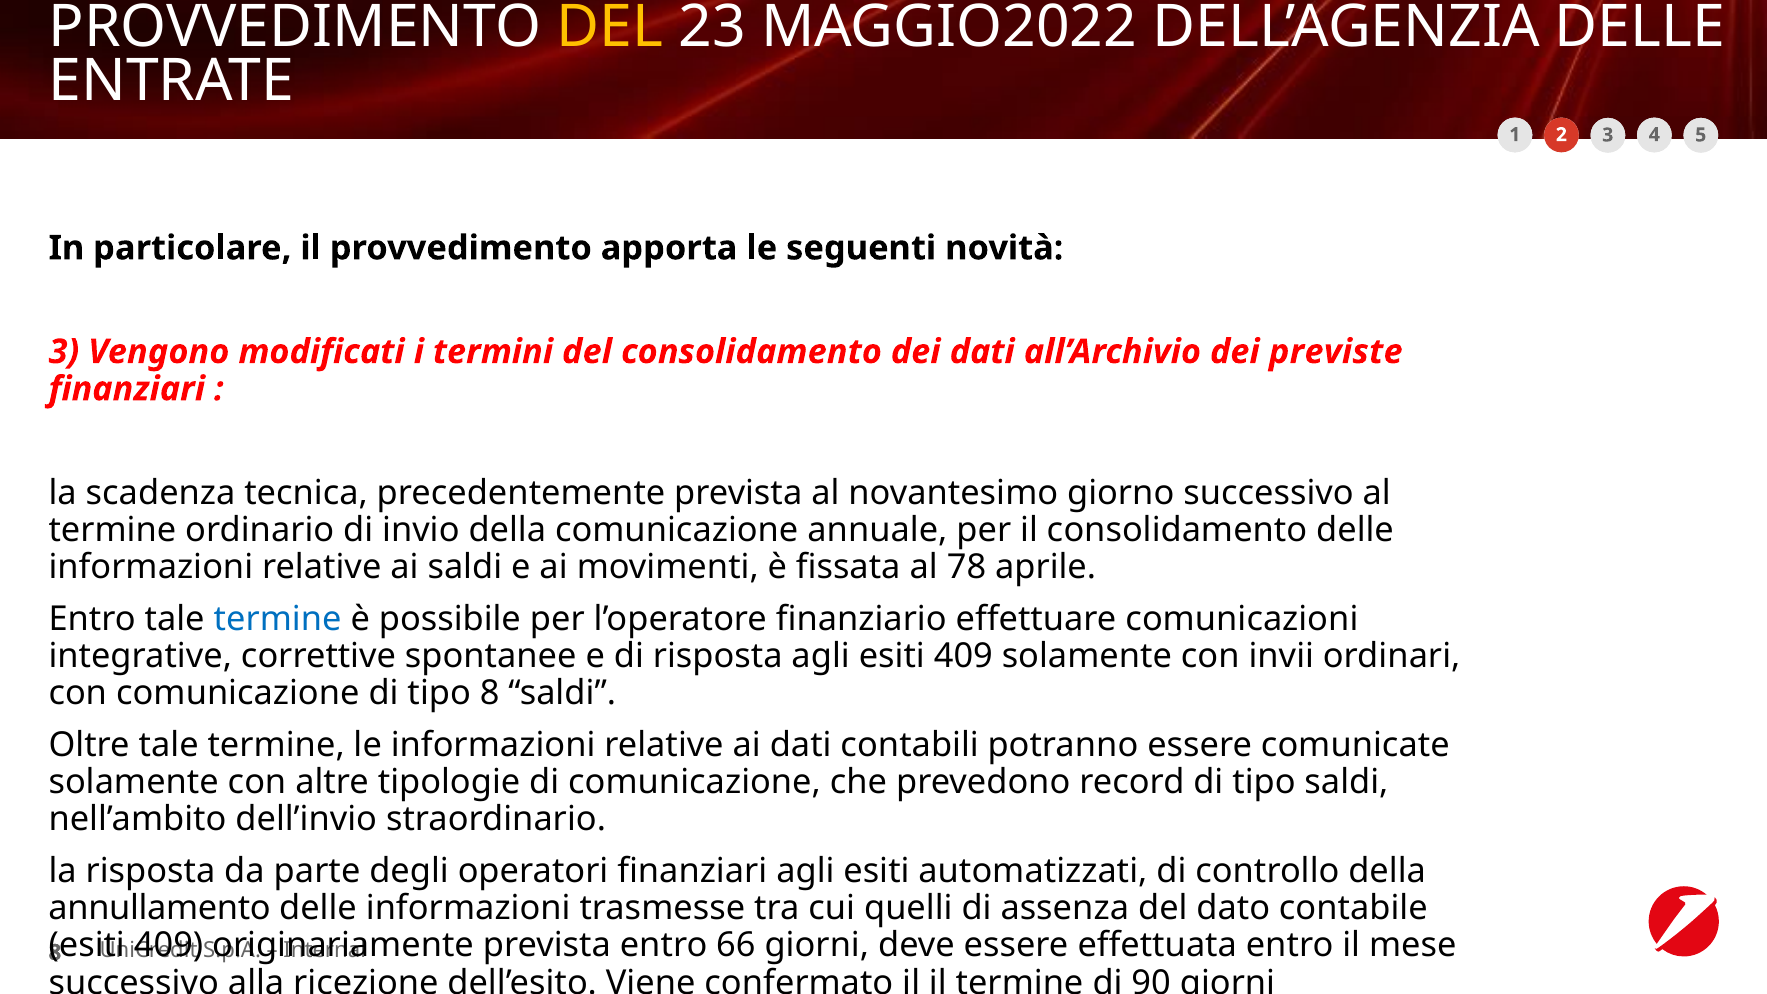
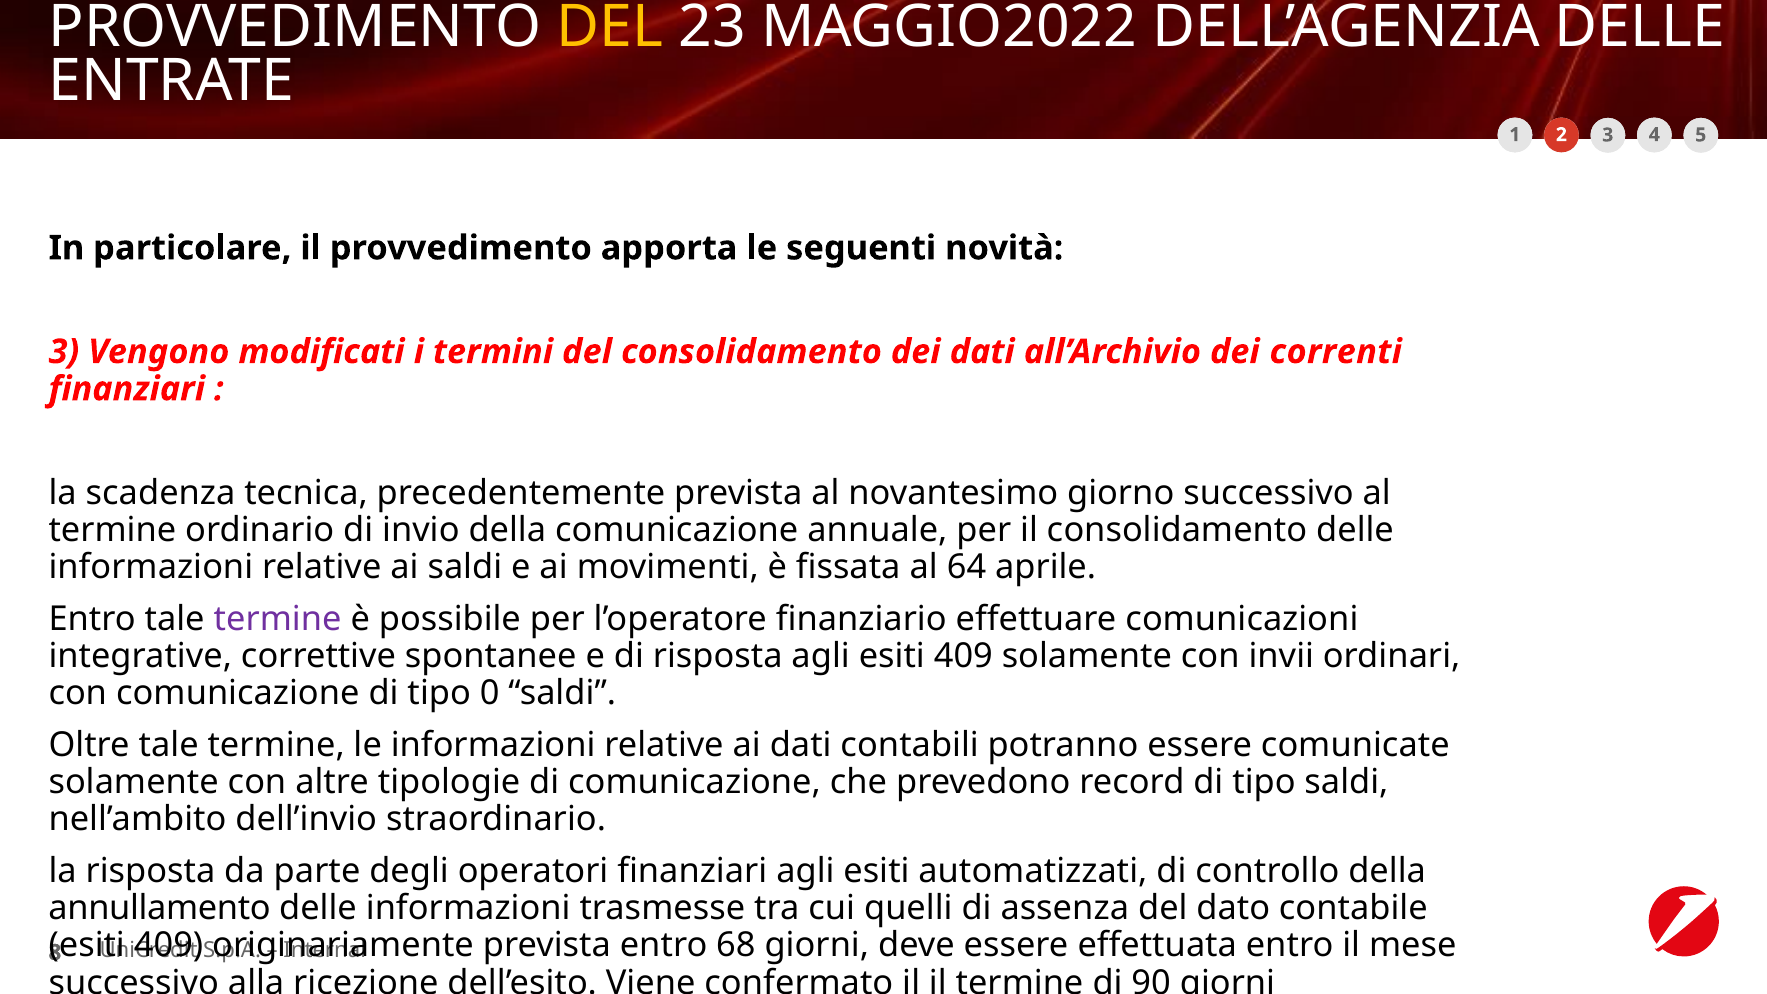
previste: previste -> correnti (1336, 352)
78: 78 -> 64 (966, 567)
termine colour: blue -> purple (278, 619)
tipo 8: 8 -> 0 (490, 693)
66: 66 -> 68 (736, 946)
